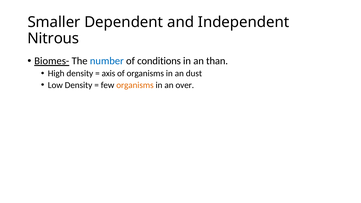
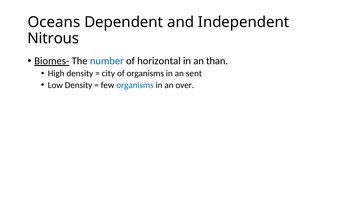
Smaller: Smaller -> Oceans (54, 22)
conditions: conditions -> horizontal (159, 61)
axis: axis -> city (108, 73)
dust: dust -> sent (194, 73)
organisms colour: orange -> blue (135, 85)
